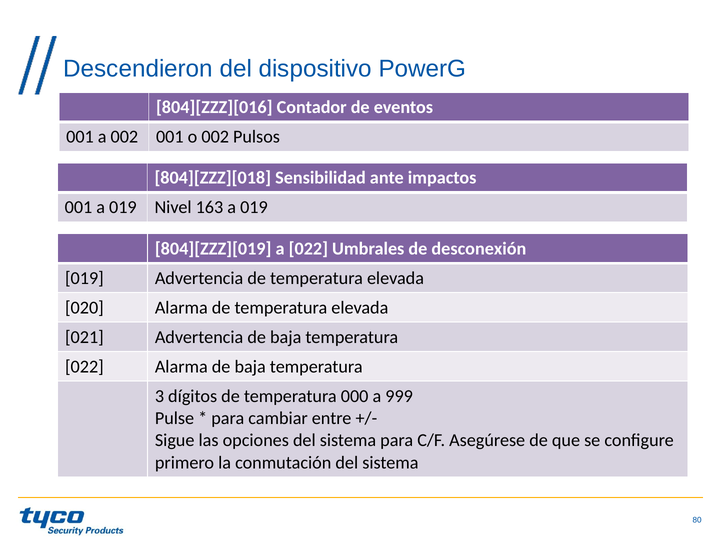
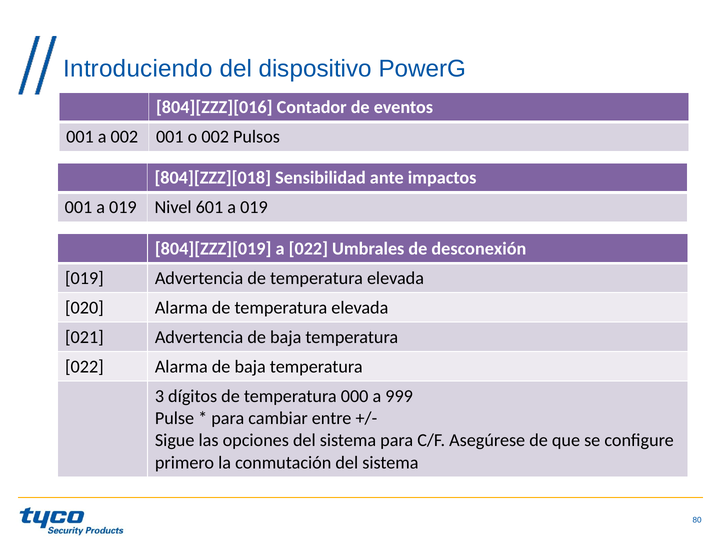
Descendieron: Descendieron -> Introduciendo (138, 69)
163: 163 -> 601 (209, 208)
